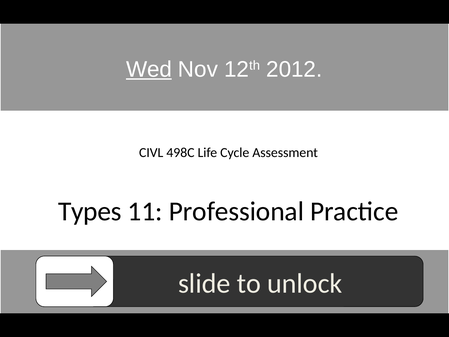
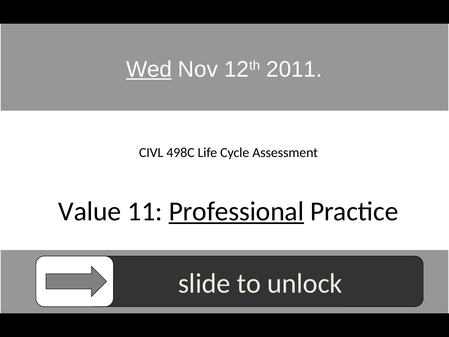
2012: 2012 -> 2011 (294, 69)
Types: Types -> Value (90, 211)
Professional underline: none -> present (236, 211)
